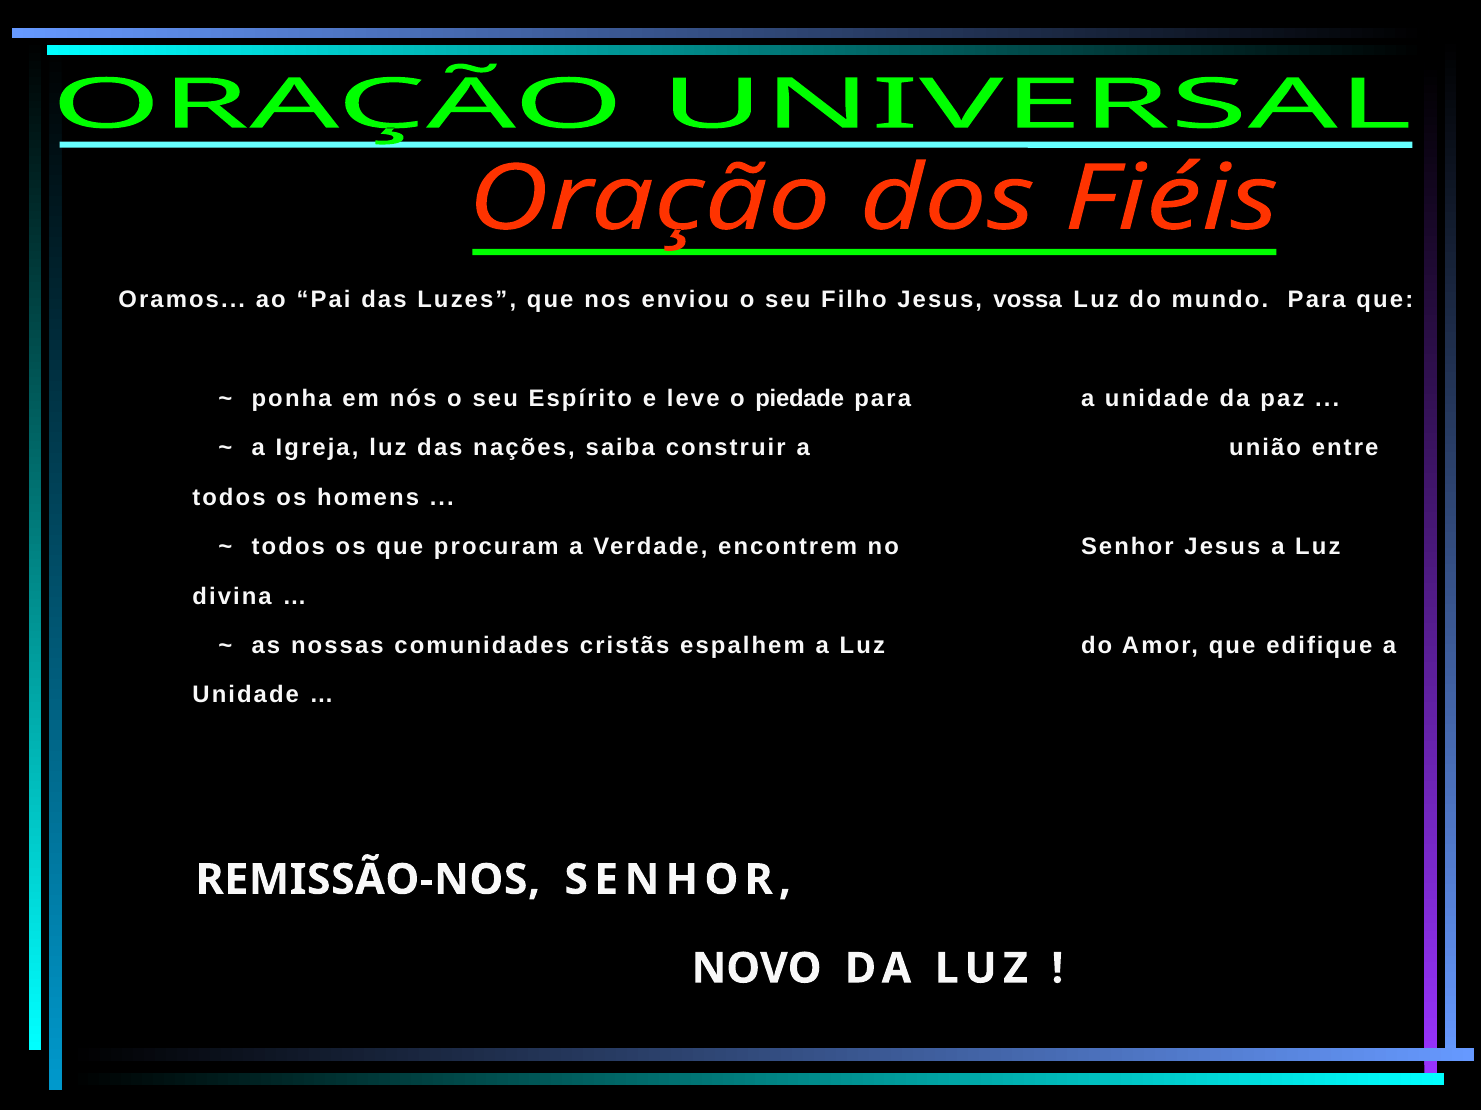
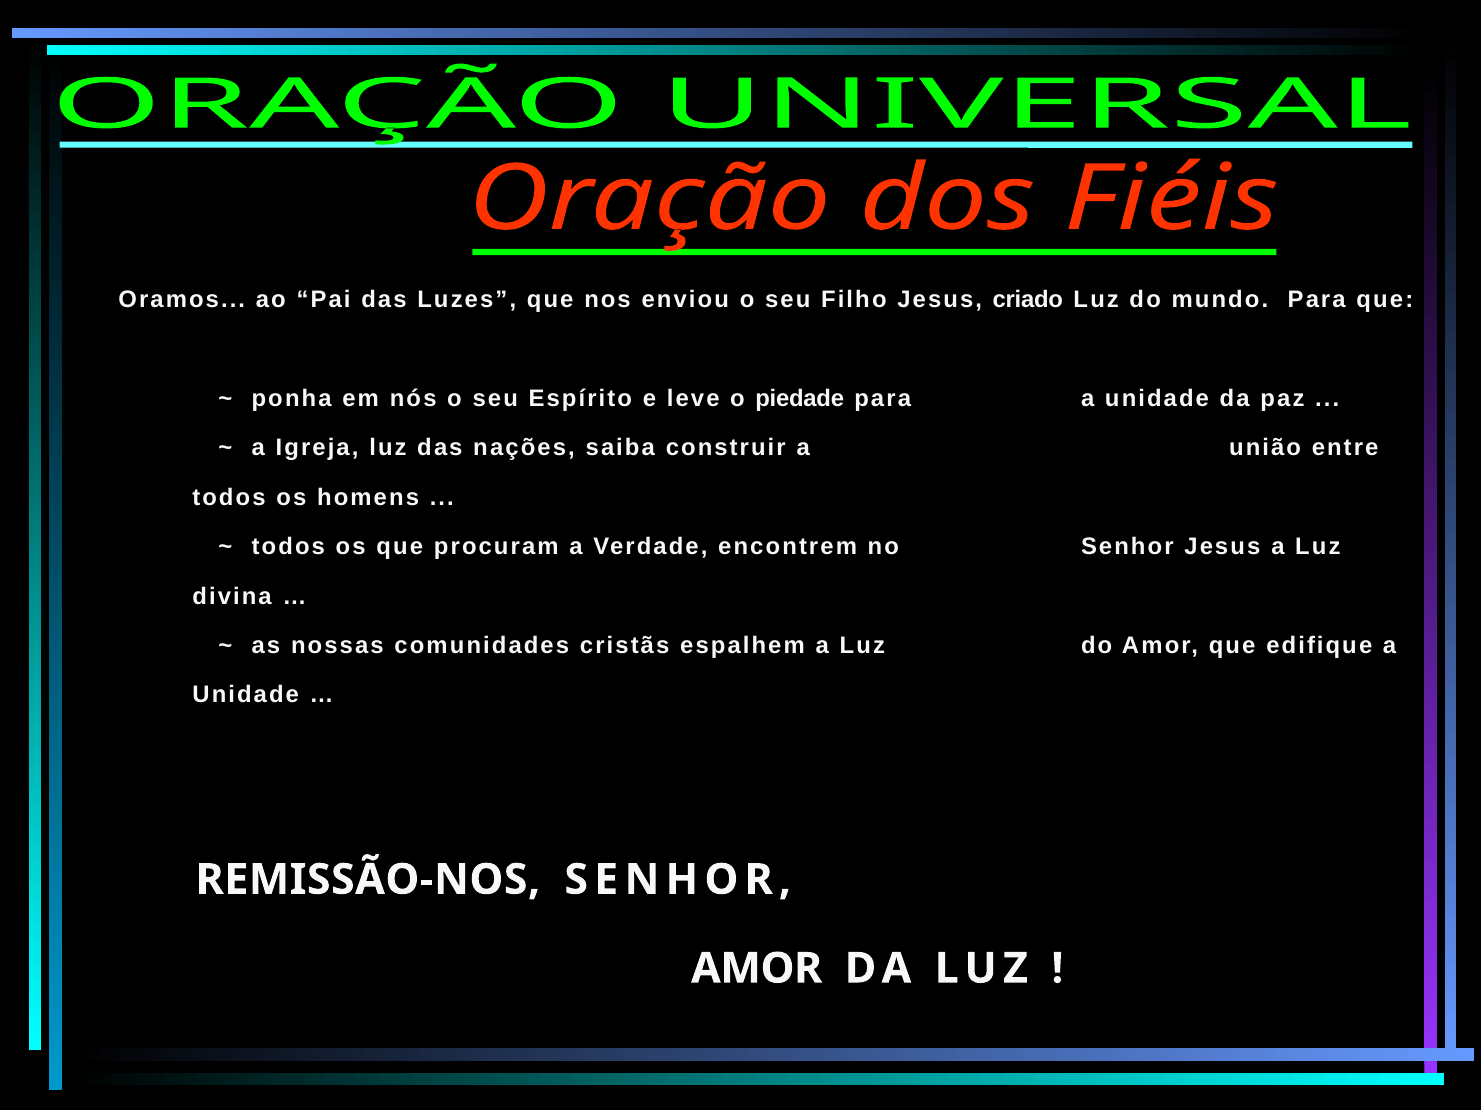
vossa: vossa -> criado (1028, 300)
NOVO: NOVO -> AMOR (757, 969)
